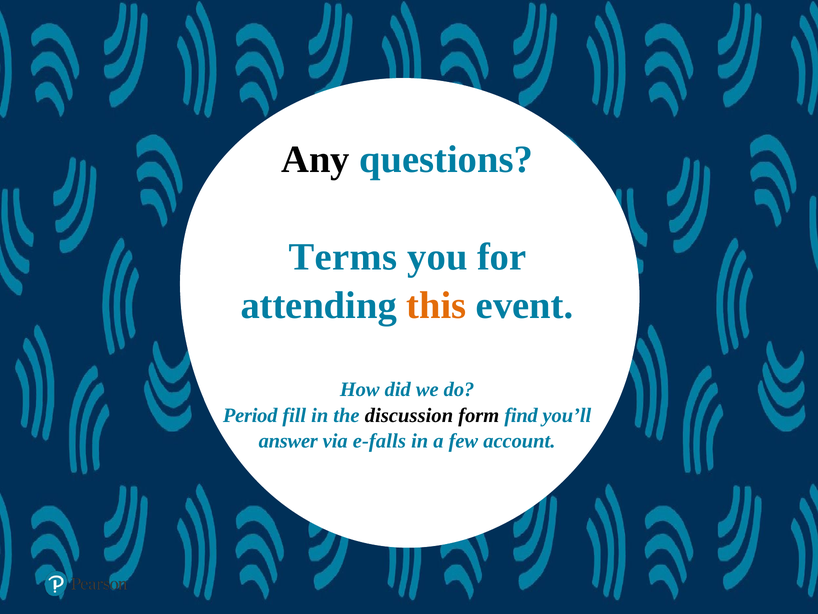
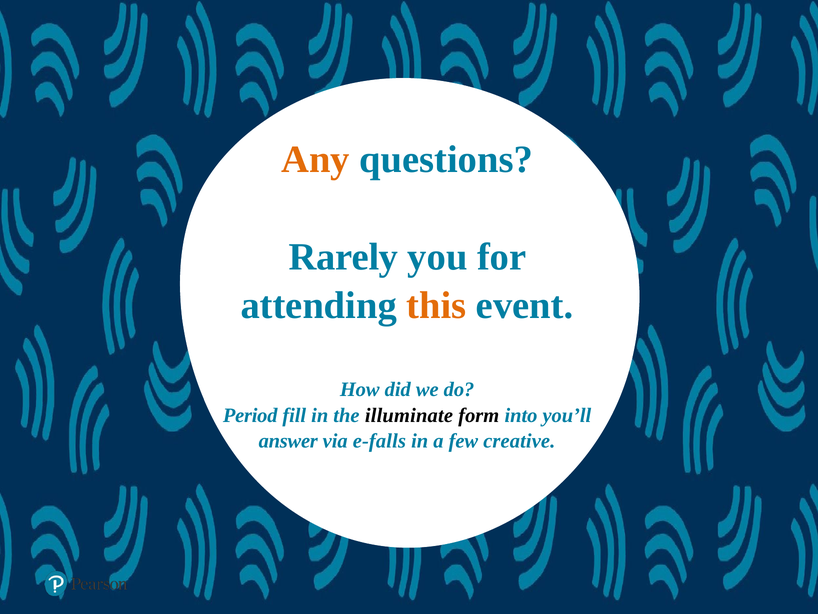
Any colour: black -> orange (316, 159)
Terms: Terms -> Rarely (343, 257)
discussion: discussion -> illuminate (409, 415)
find: find -> into (521, 415)
account: account -> creative (519, 441)
